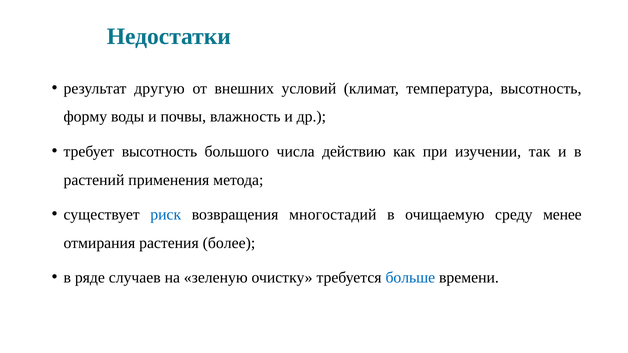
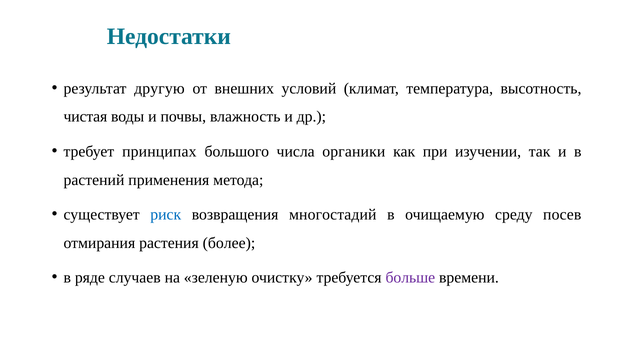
форму: форму -> чистая (85, 117)
требует высотность: высотность -> принципах (159, 152)
действию: действию -> органики (354, 152)
менее: менее -> посев (562, 215)
больше colour: blue -> purple (410, 278)
